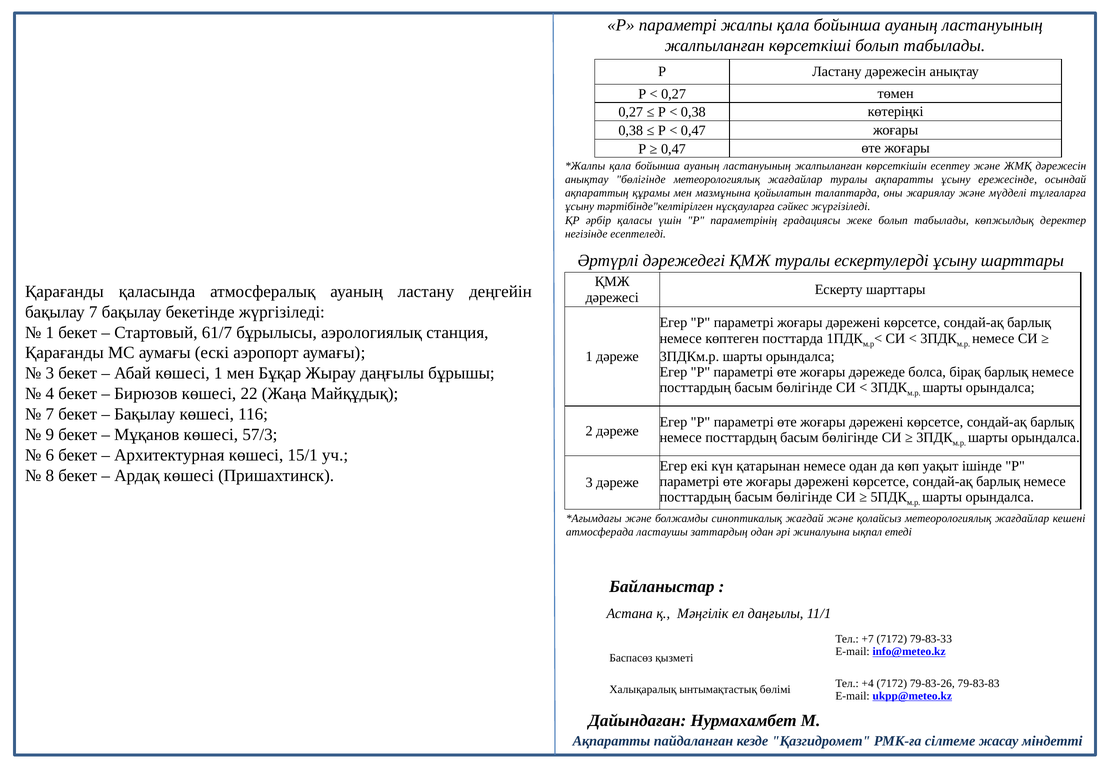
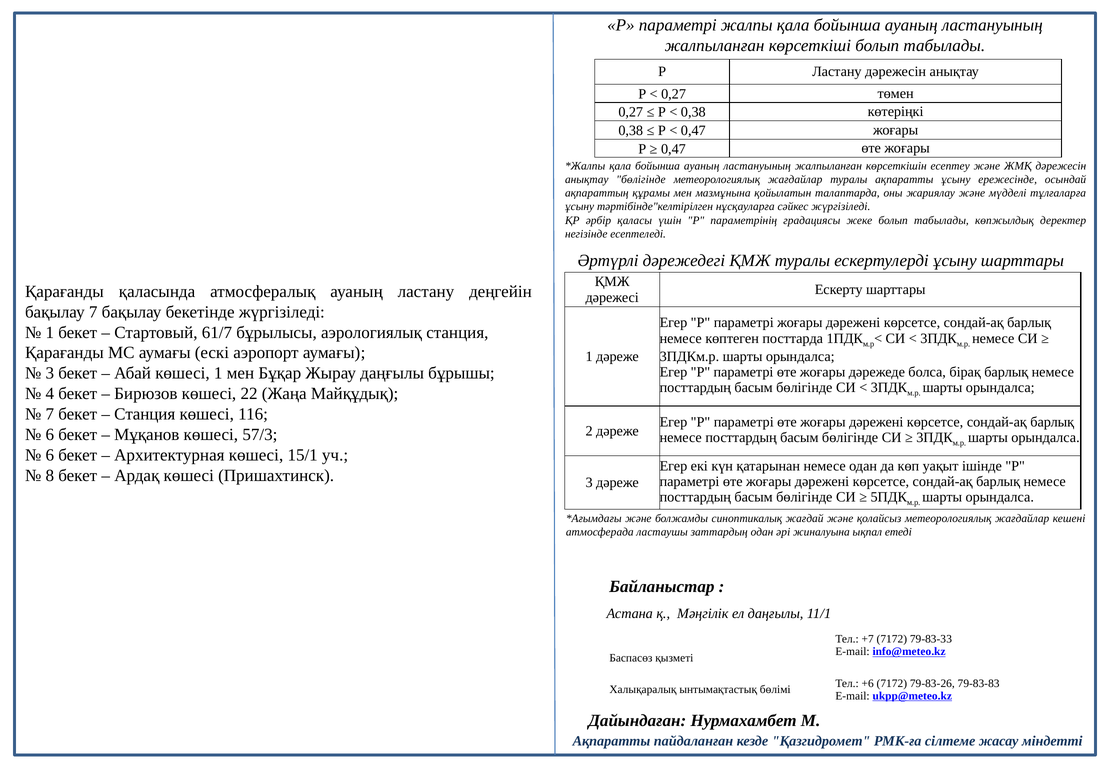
Бақылау: Бақылау -> Станция (145, 415)
9: 9 -> 6 (50, 435)
+4: +4 -> +6 (868, 684)
